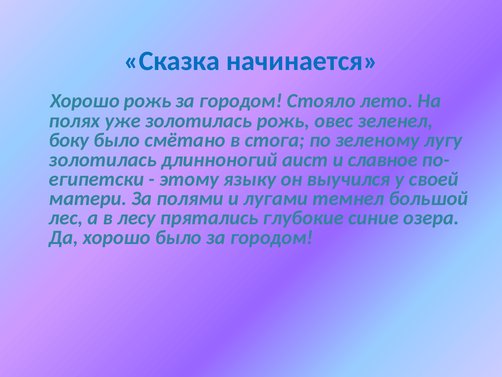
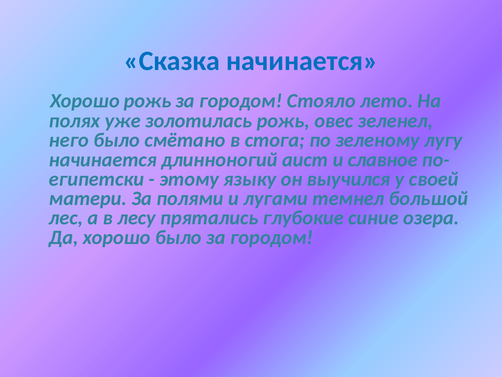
боку: боку -> него (69, 140)
золотилась: золотилась -> начинается (103, 159)
